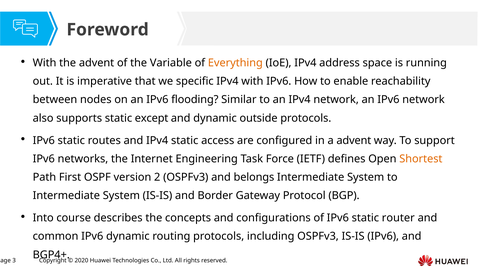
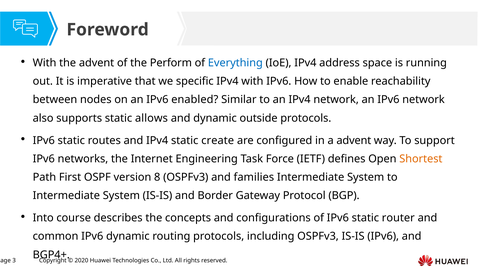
Variable: Variable -> Perform (171, 63)
Everything colour: orange -> blue (235, 63)
flooding: flooding -> enabled (195, 100)
except: except -> allows (151, 118)
access: access -> create (218, 140)
2: 2 -> 8 (157, 177)
belongs: belongs -> families (254, 177)
